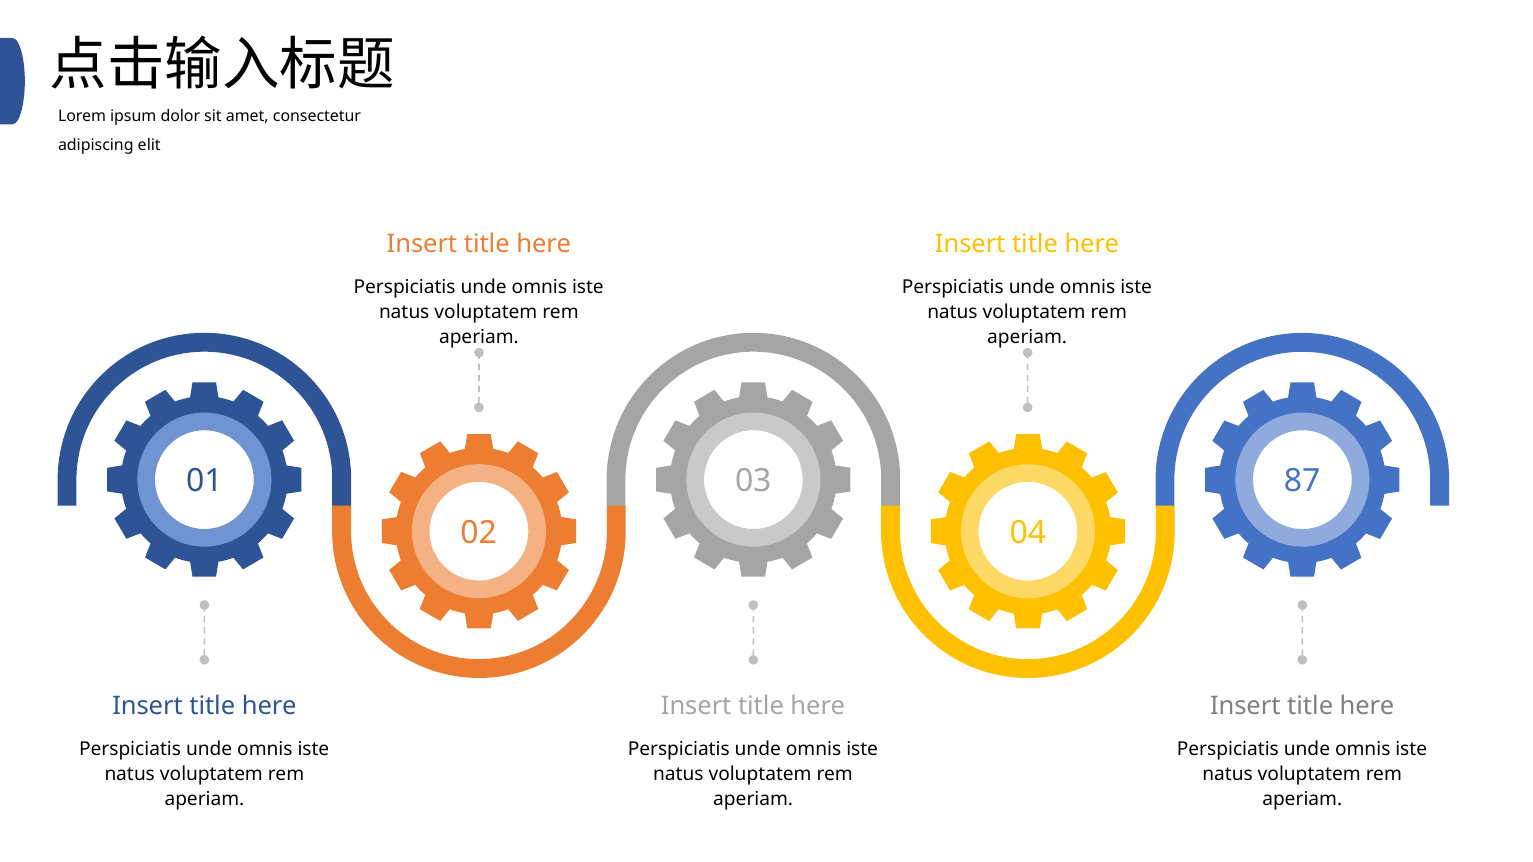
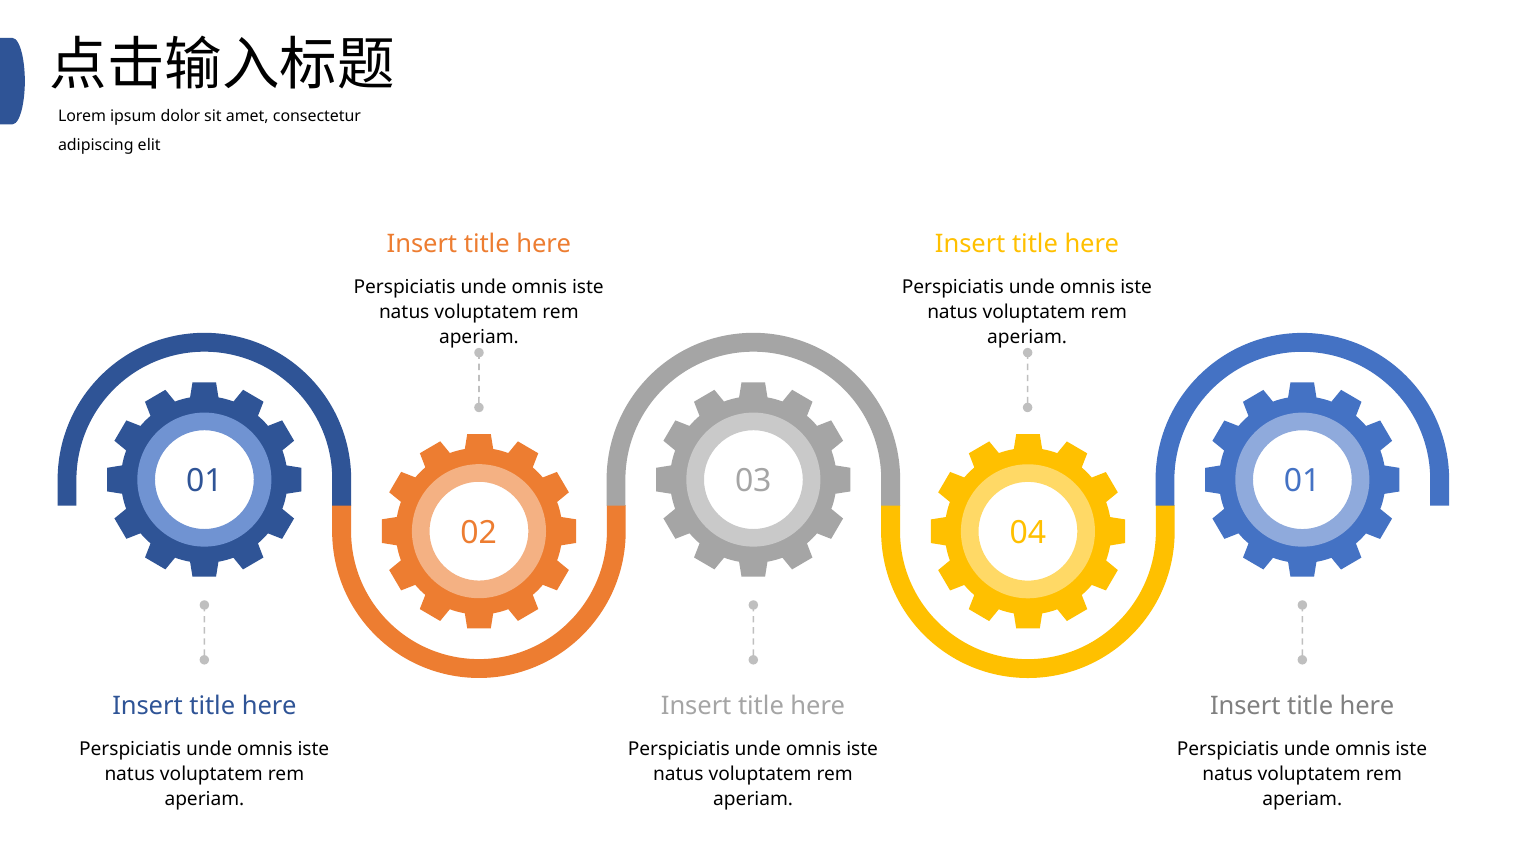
03 87: 87 -> 01 (1302, 482)
